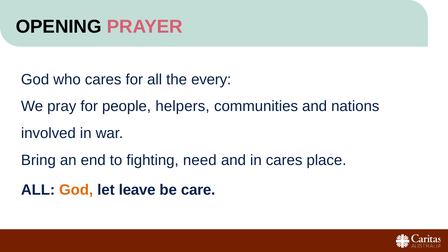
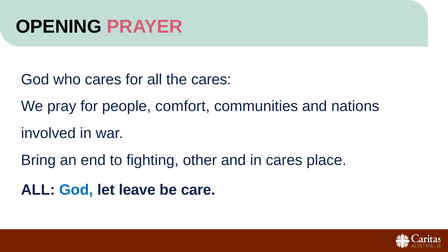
the every: every -> cares (211, 79)
helpers: helpers -> comfort (183, 106)
need: need -> other (200, 160)
God colour: orange -> blue (76, 190)
